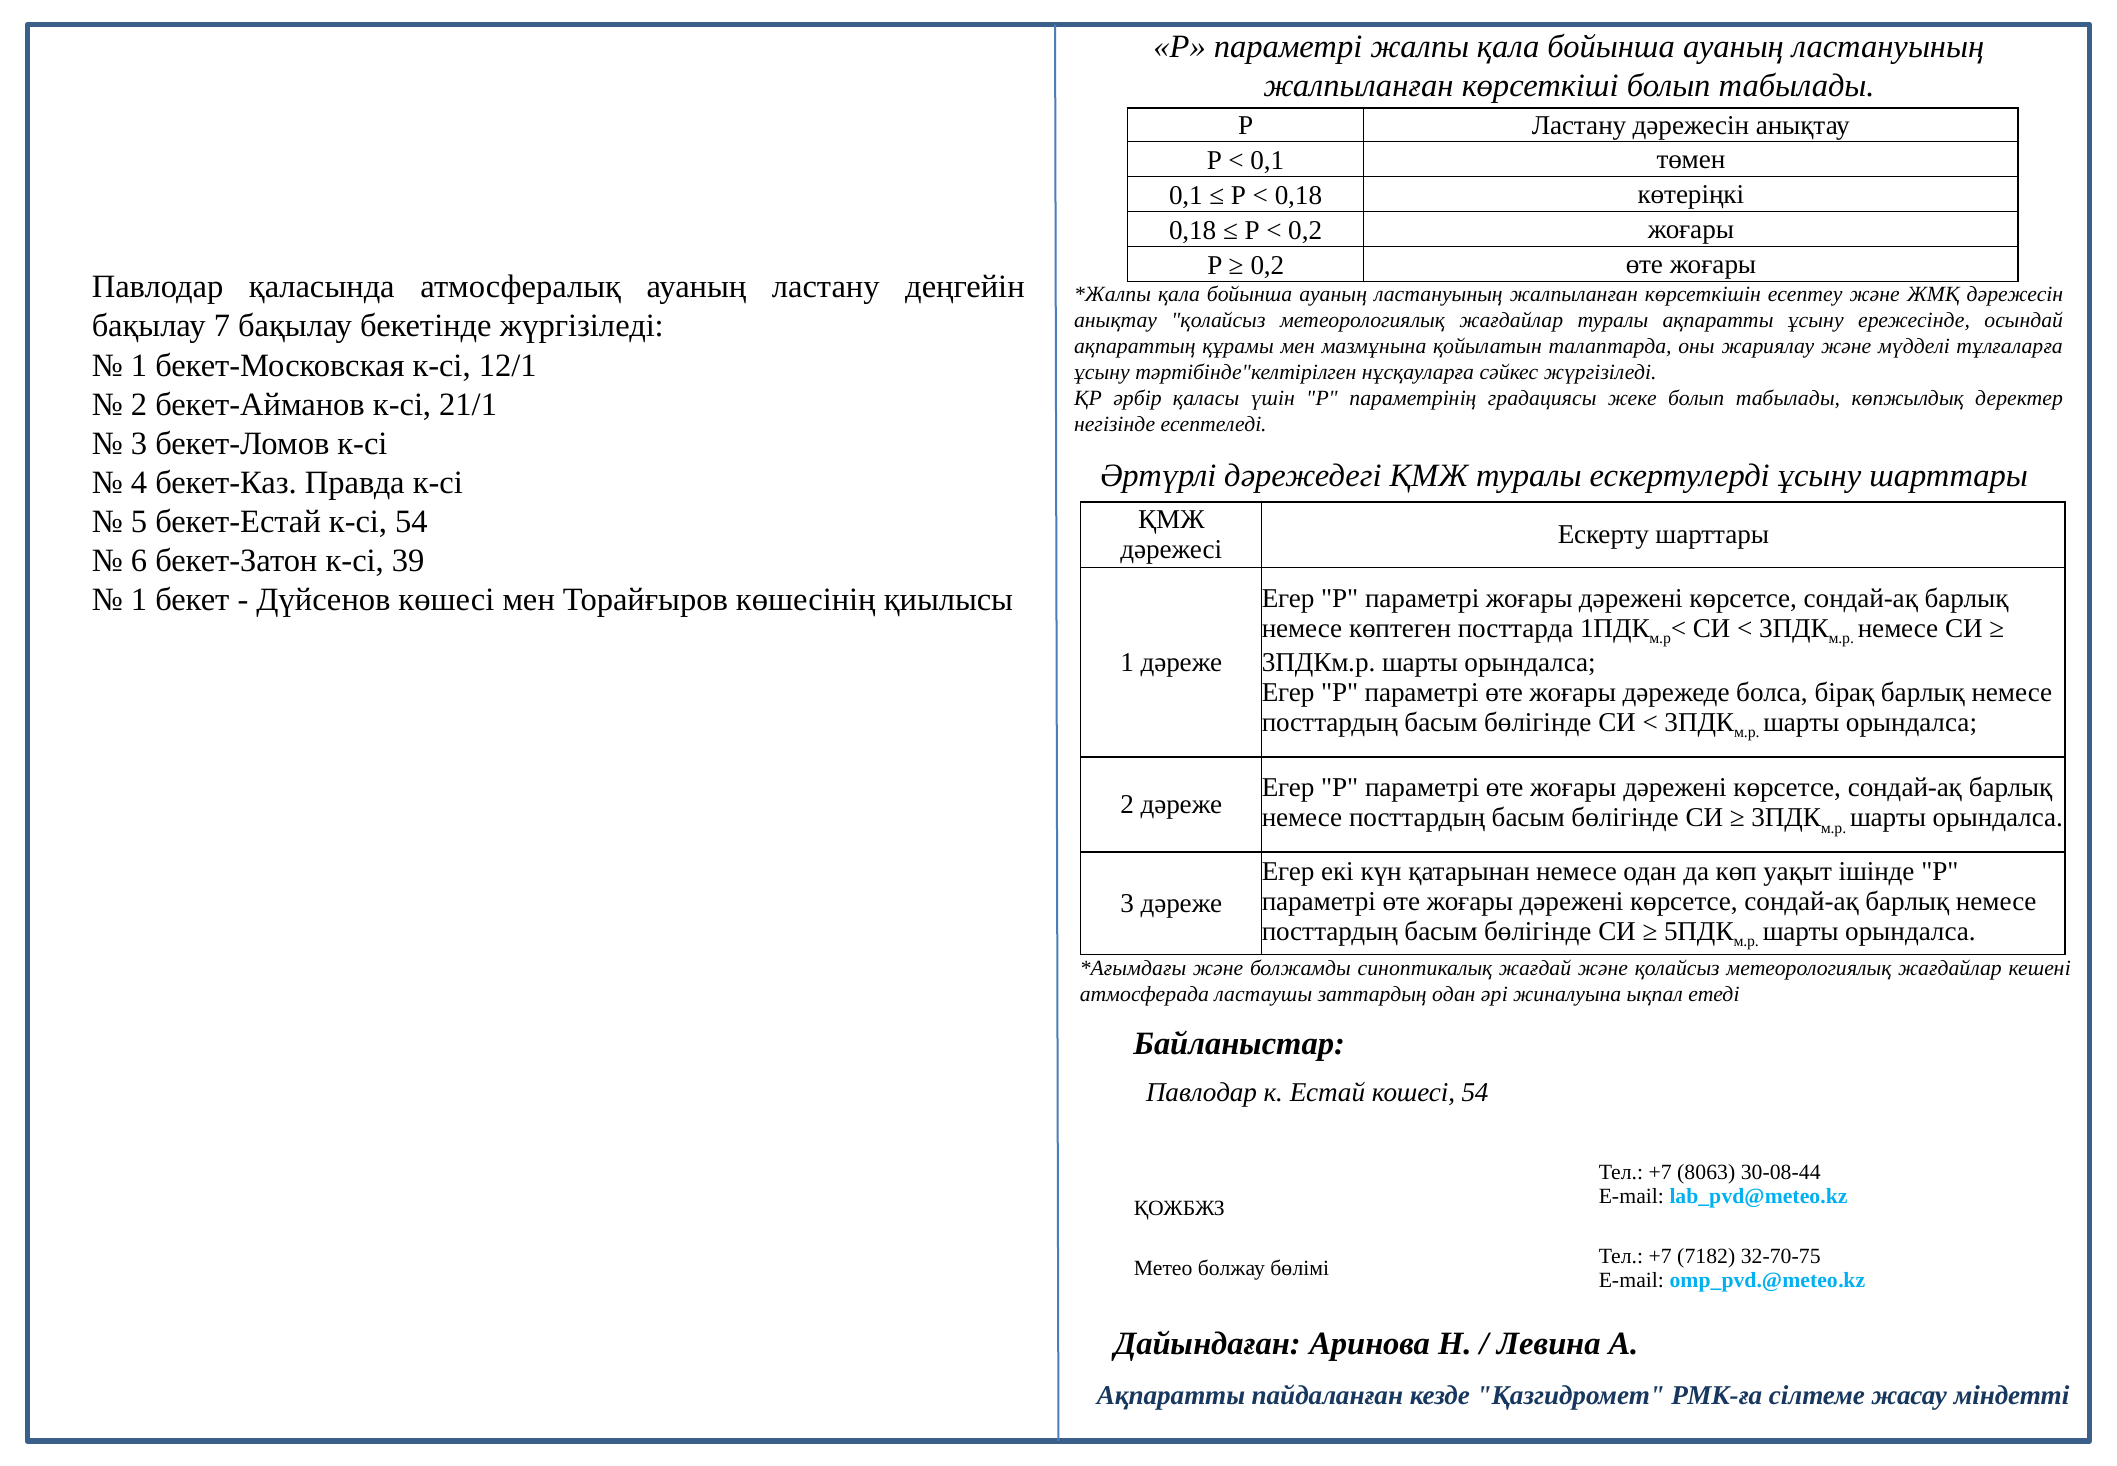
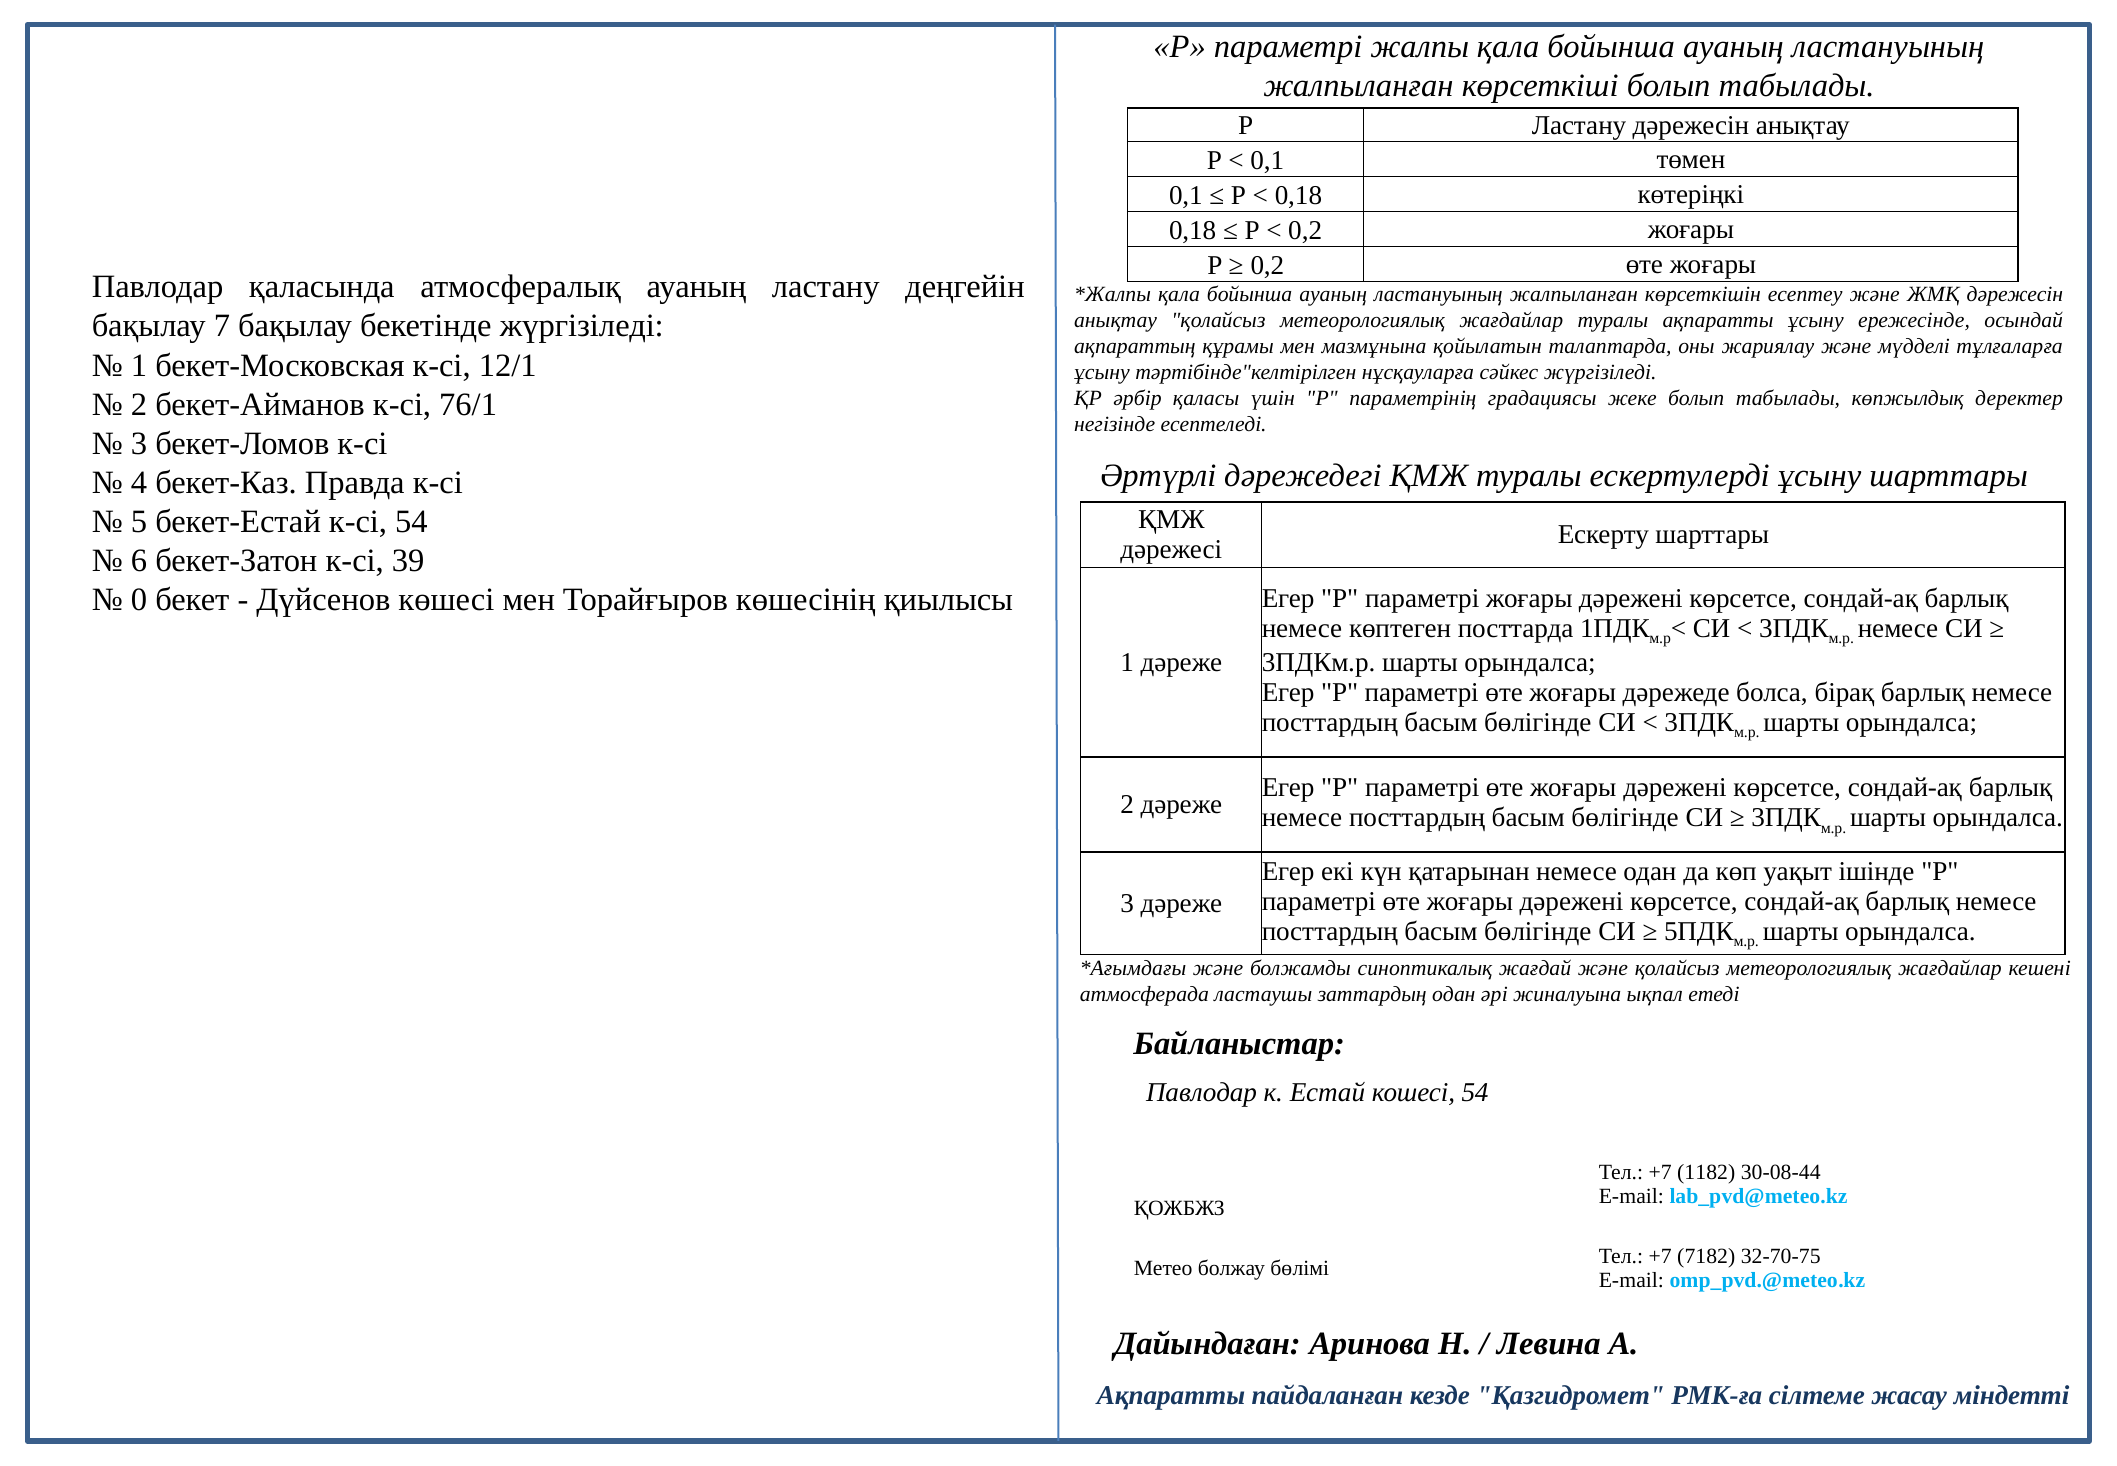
21/1: 21/1 -> 76/1 (468, 404)
1: 1 -> 0 (139, 600)
8063: 8063 -> 1182 (1706, 1172)
